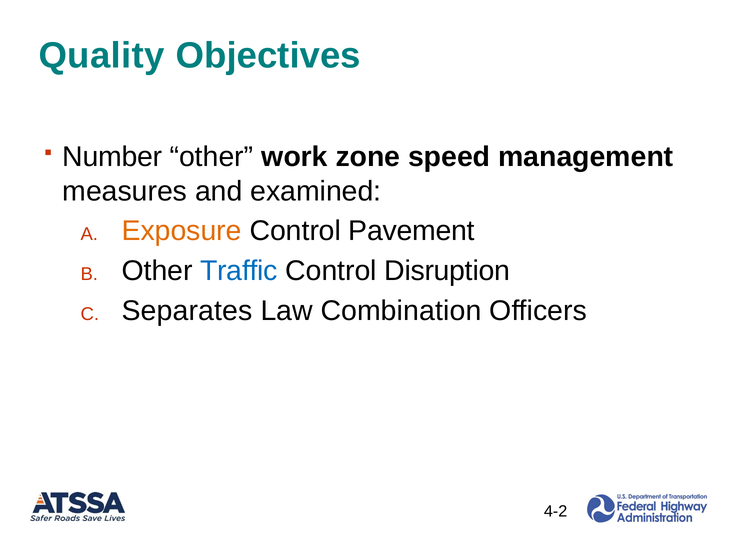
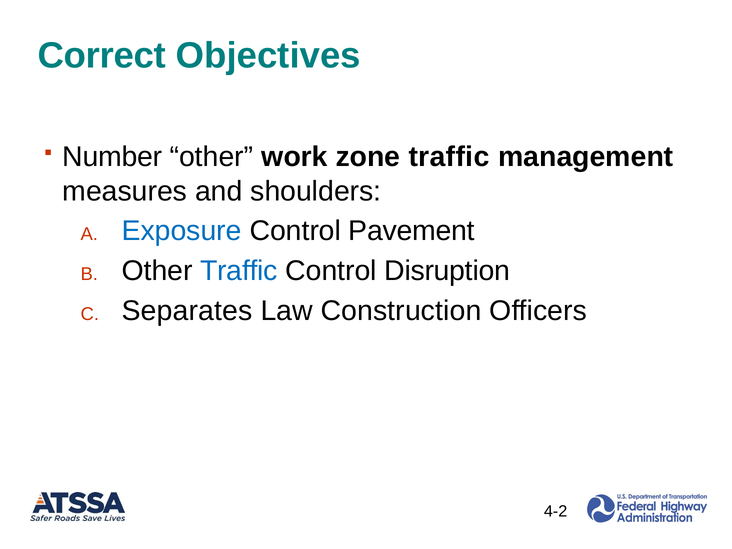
Quality: Quality -> Correct (102, 56)
zone speed: speed -> traffic (449, 157)
examined: examined -> shoulders (316, 191)
Exposure colour: orange -> blue (182, 231)
Combination: Combination -> Construction (401, 311)
